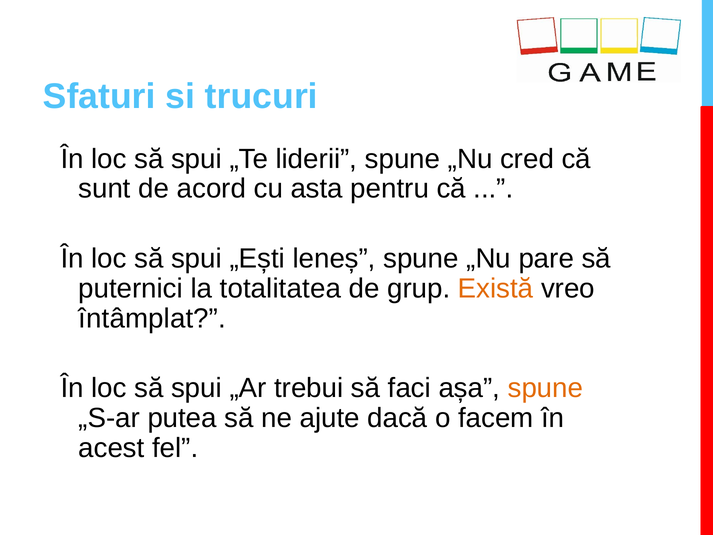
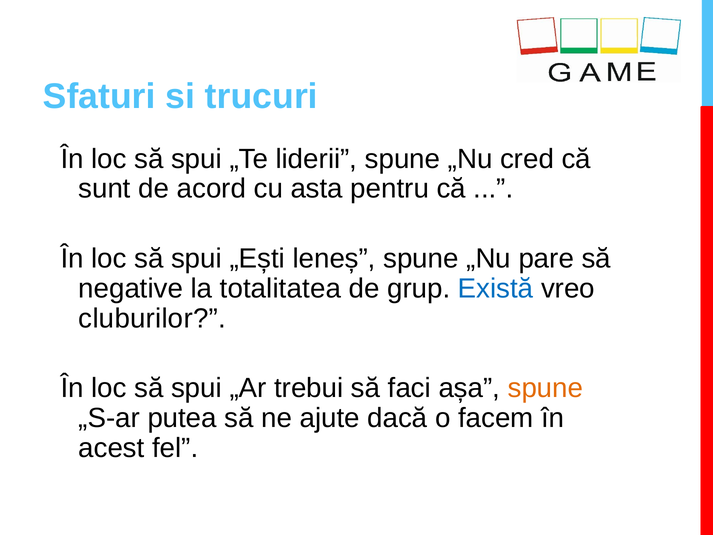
puternici: puternici -> negative (131, 288)
Există colour: orange -> blue (496, 288)
întâmplat: întâmplat -> cluburilor (152, 318)
